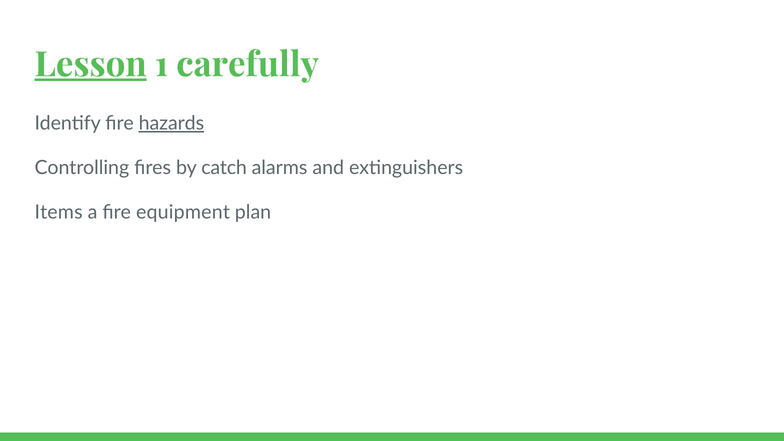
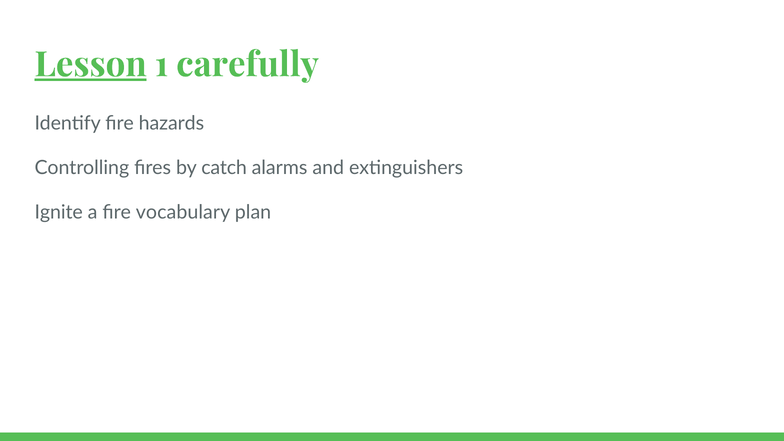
hazards underline: present -> none (171, 123)
Items: Items -> Ignite (59, 212)
equipment: equipment -> vocabulary (183, 212)
